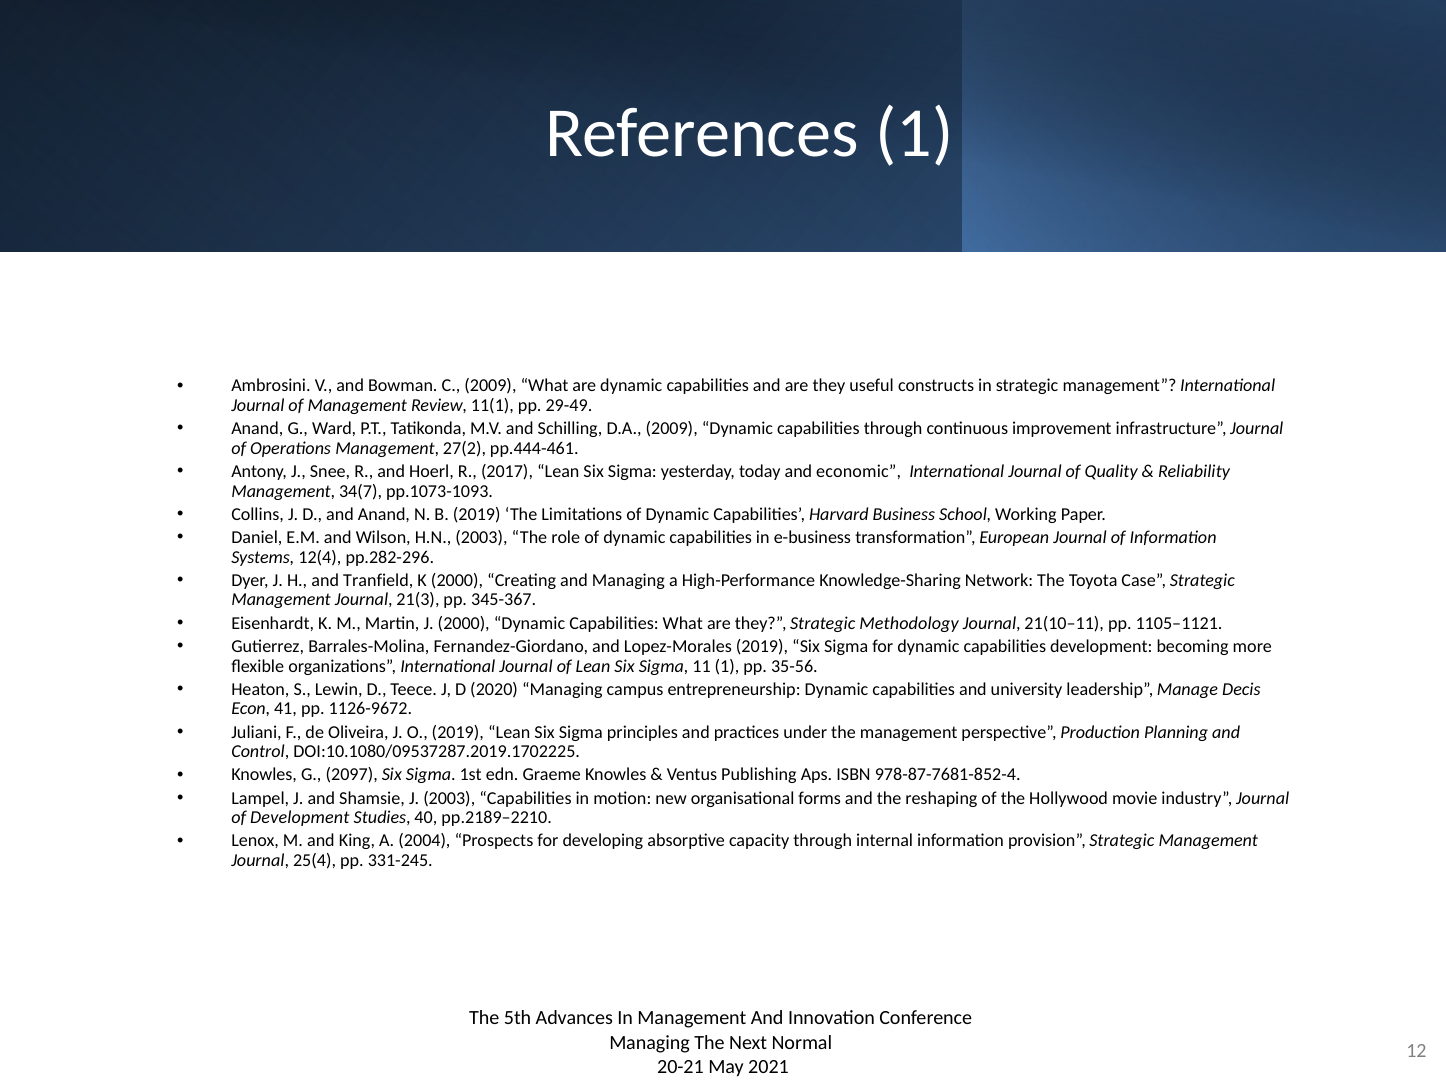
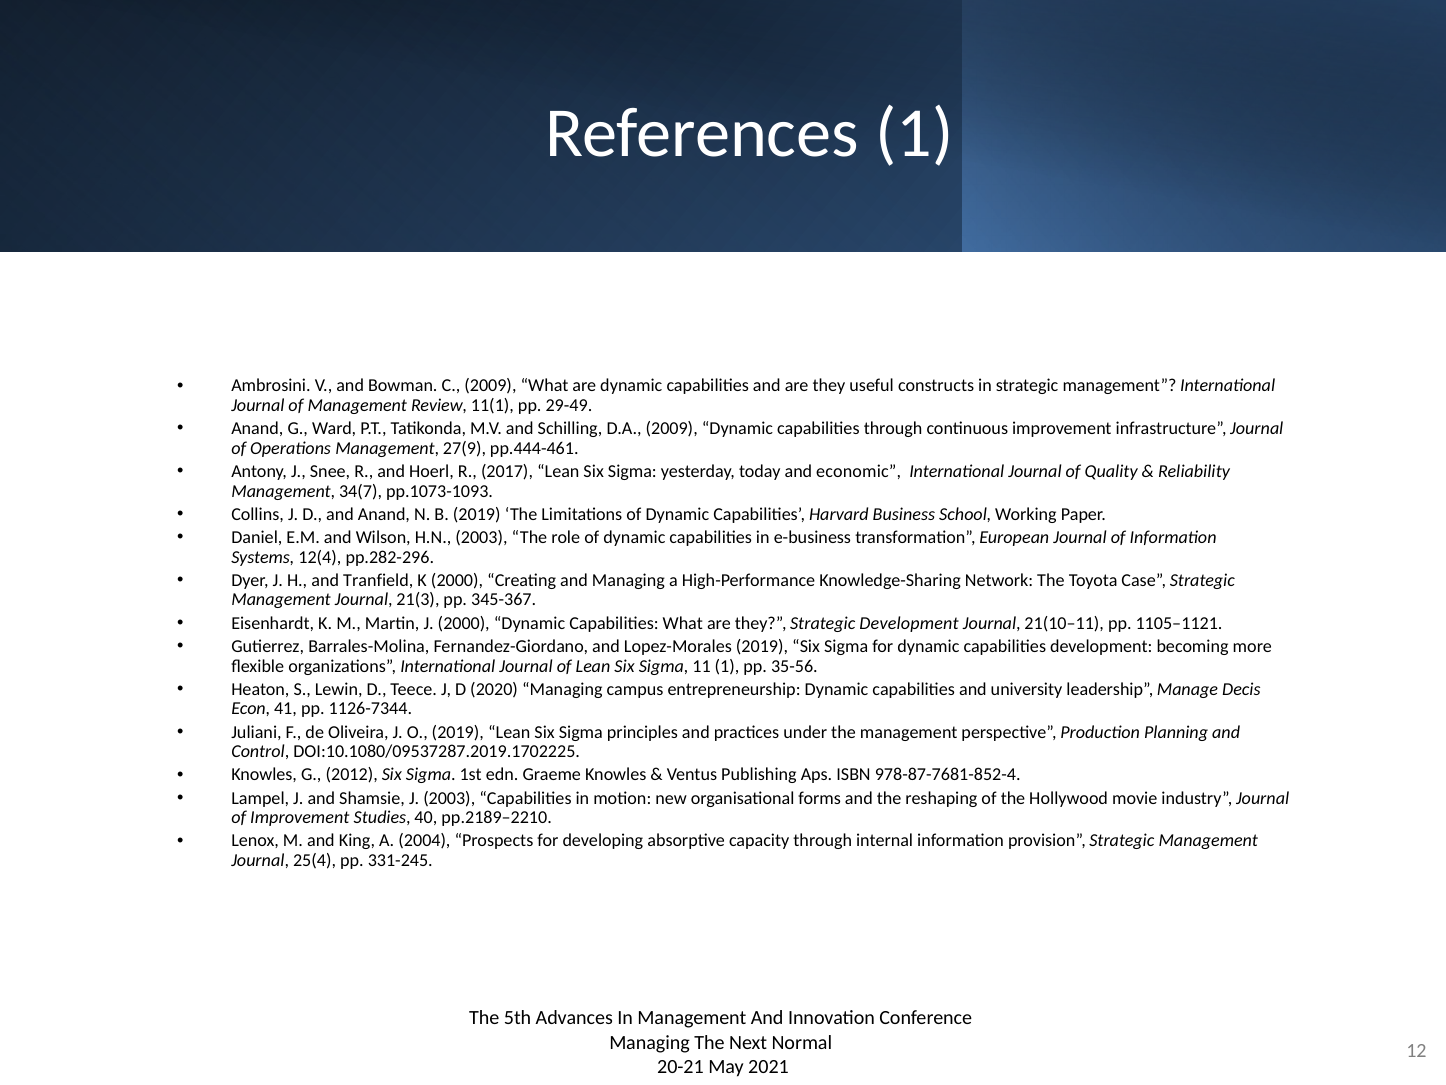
27(2: 27(2 -> 27(9 (464, 448)
Strategic Methodology: Methodology -> Development (909, 623)
1126-9672: 1126-9672 -> 1126-7344 (370, 709)
2097: 2097 -> 2012 (352, 775)
of Development: Development -> Improvement (300, 817)
